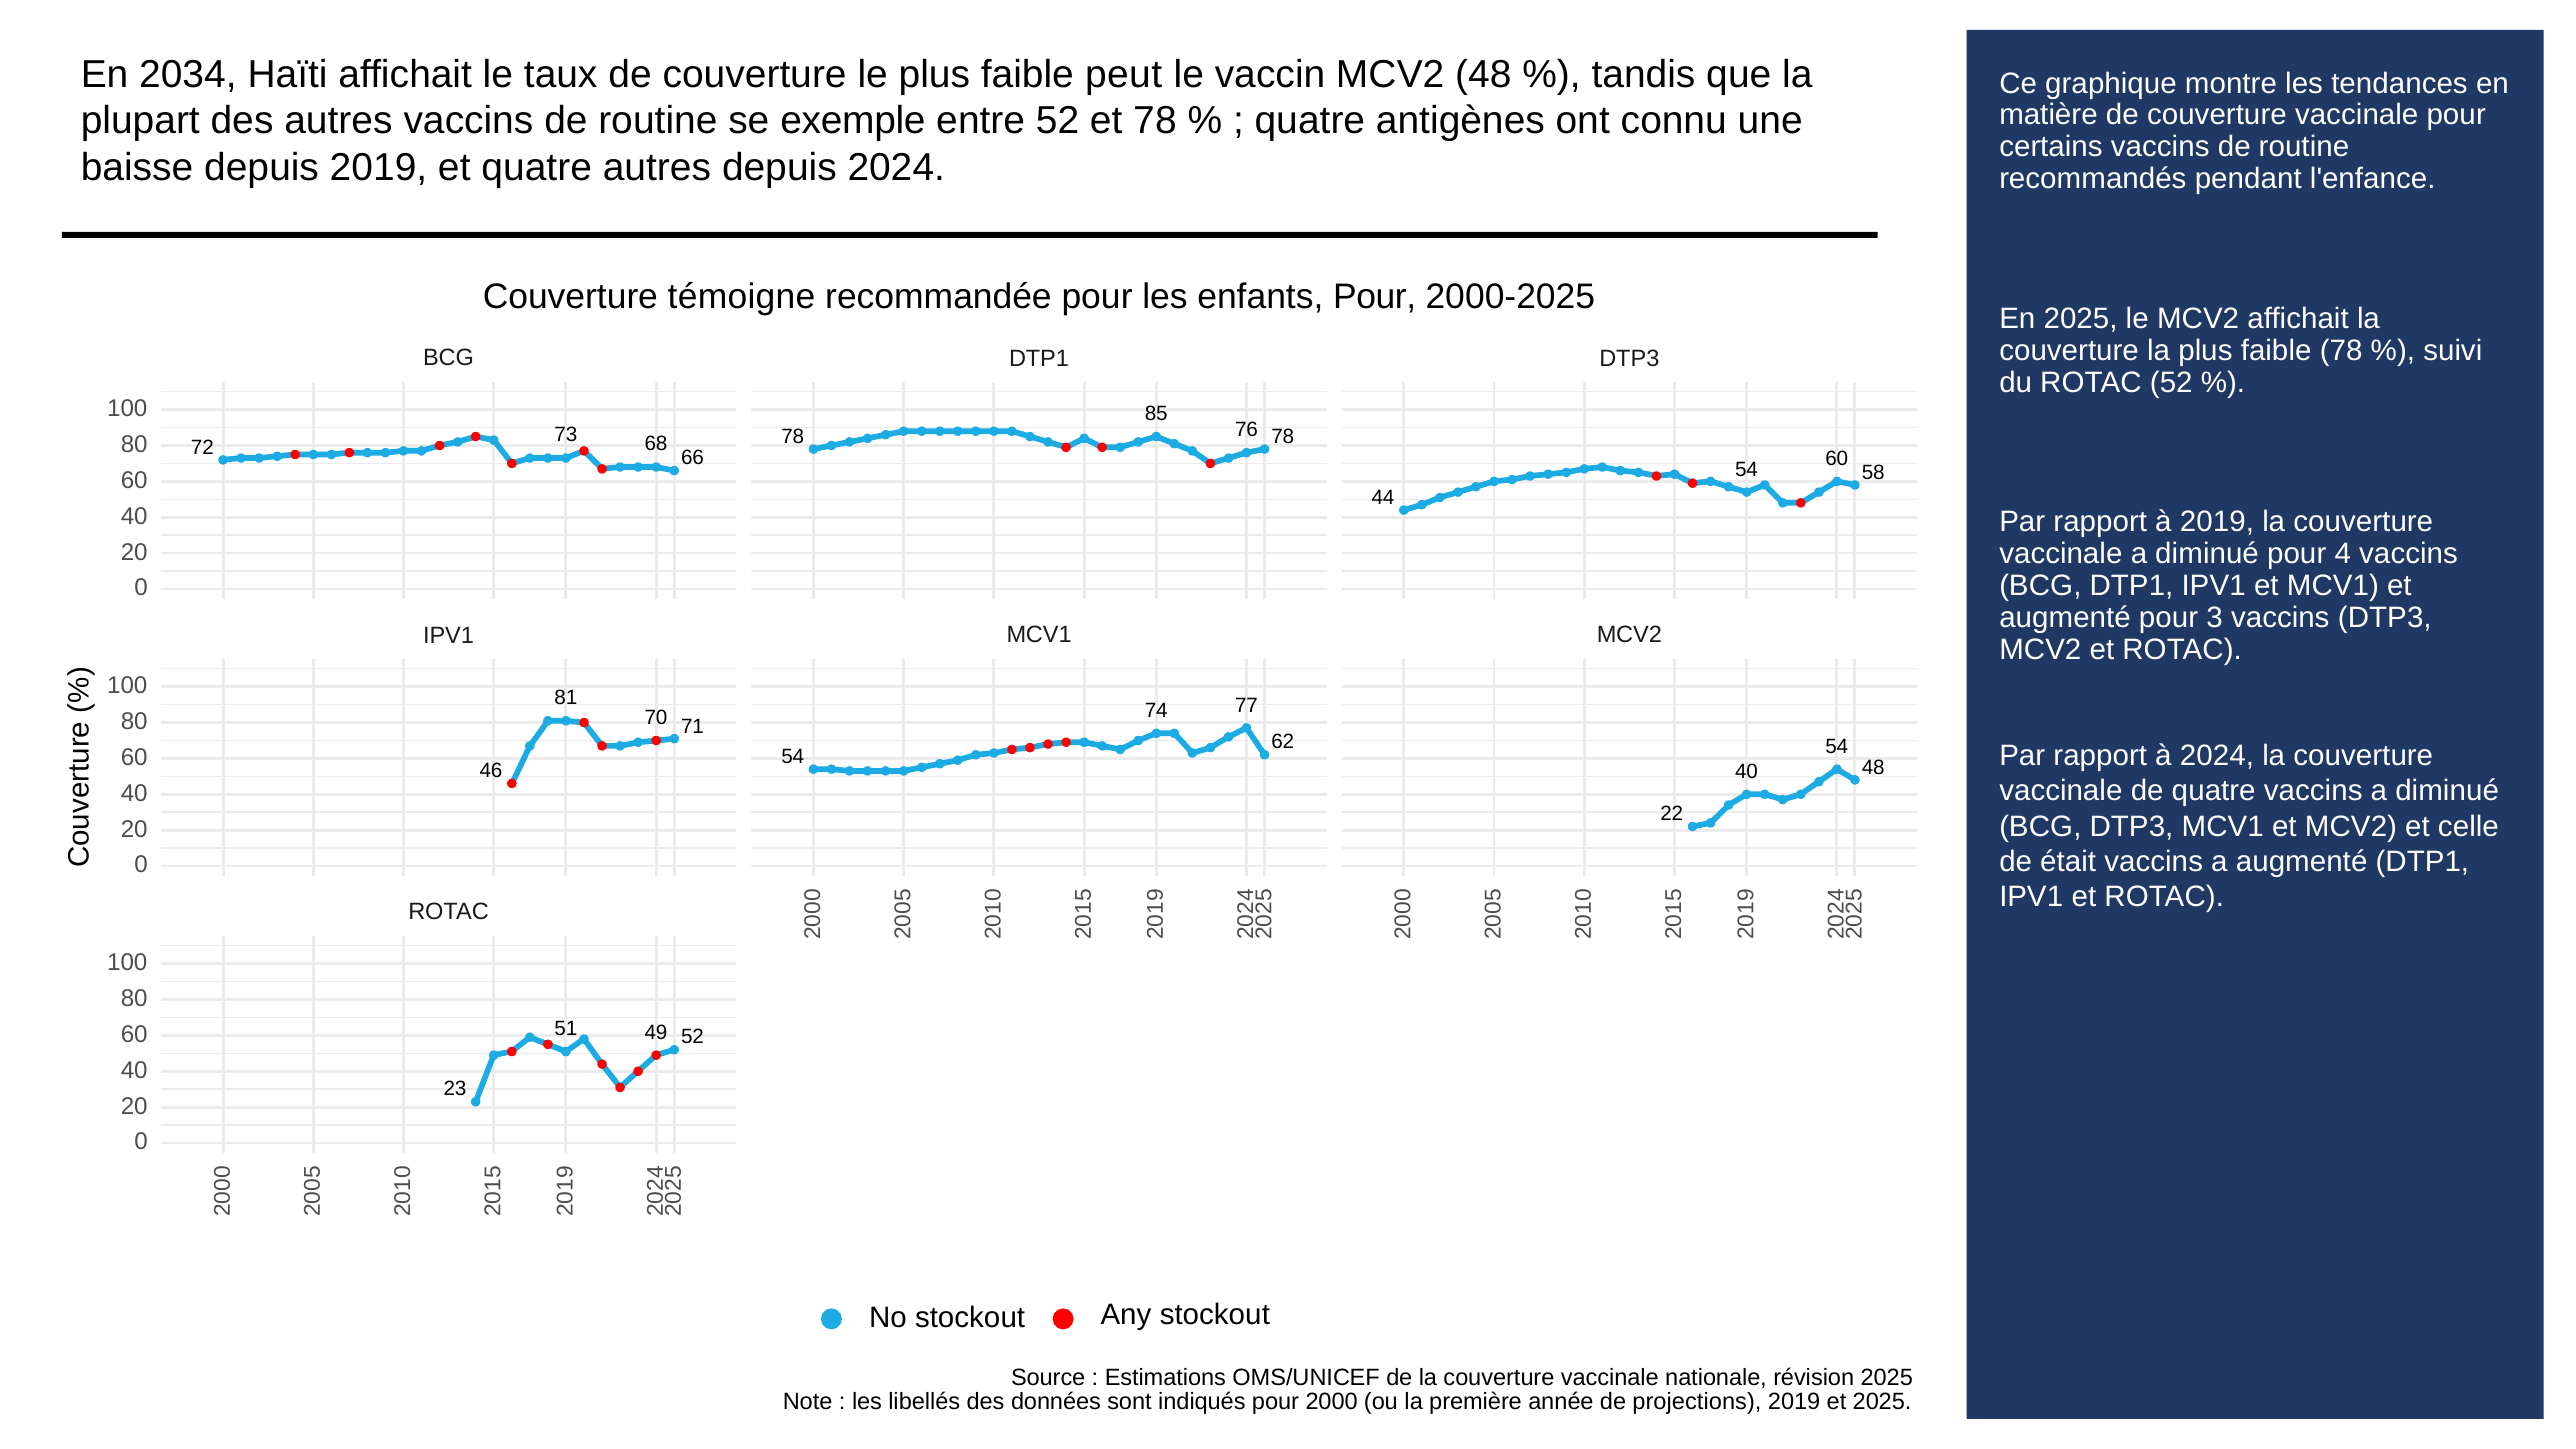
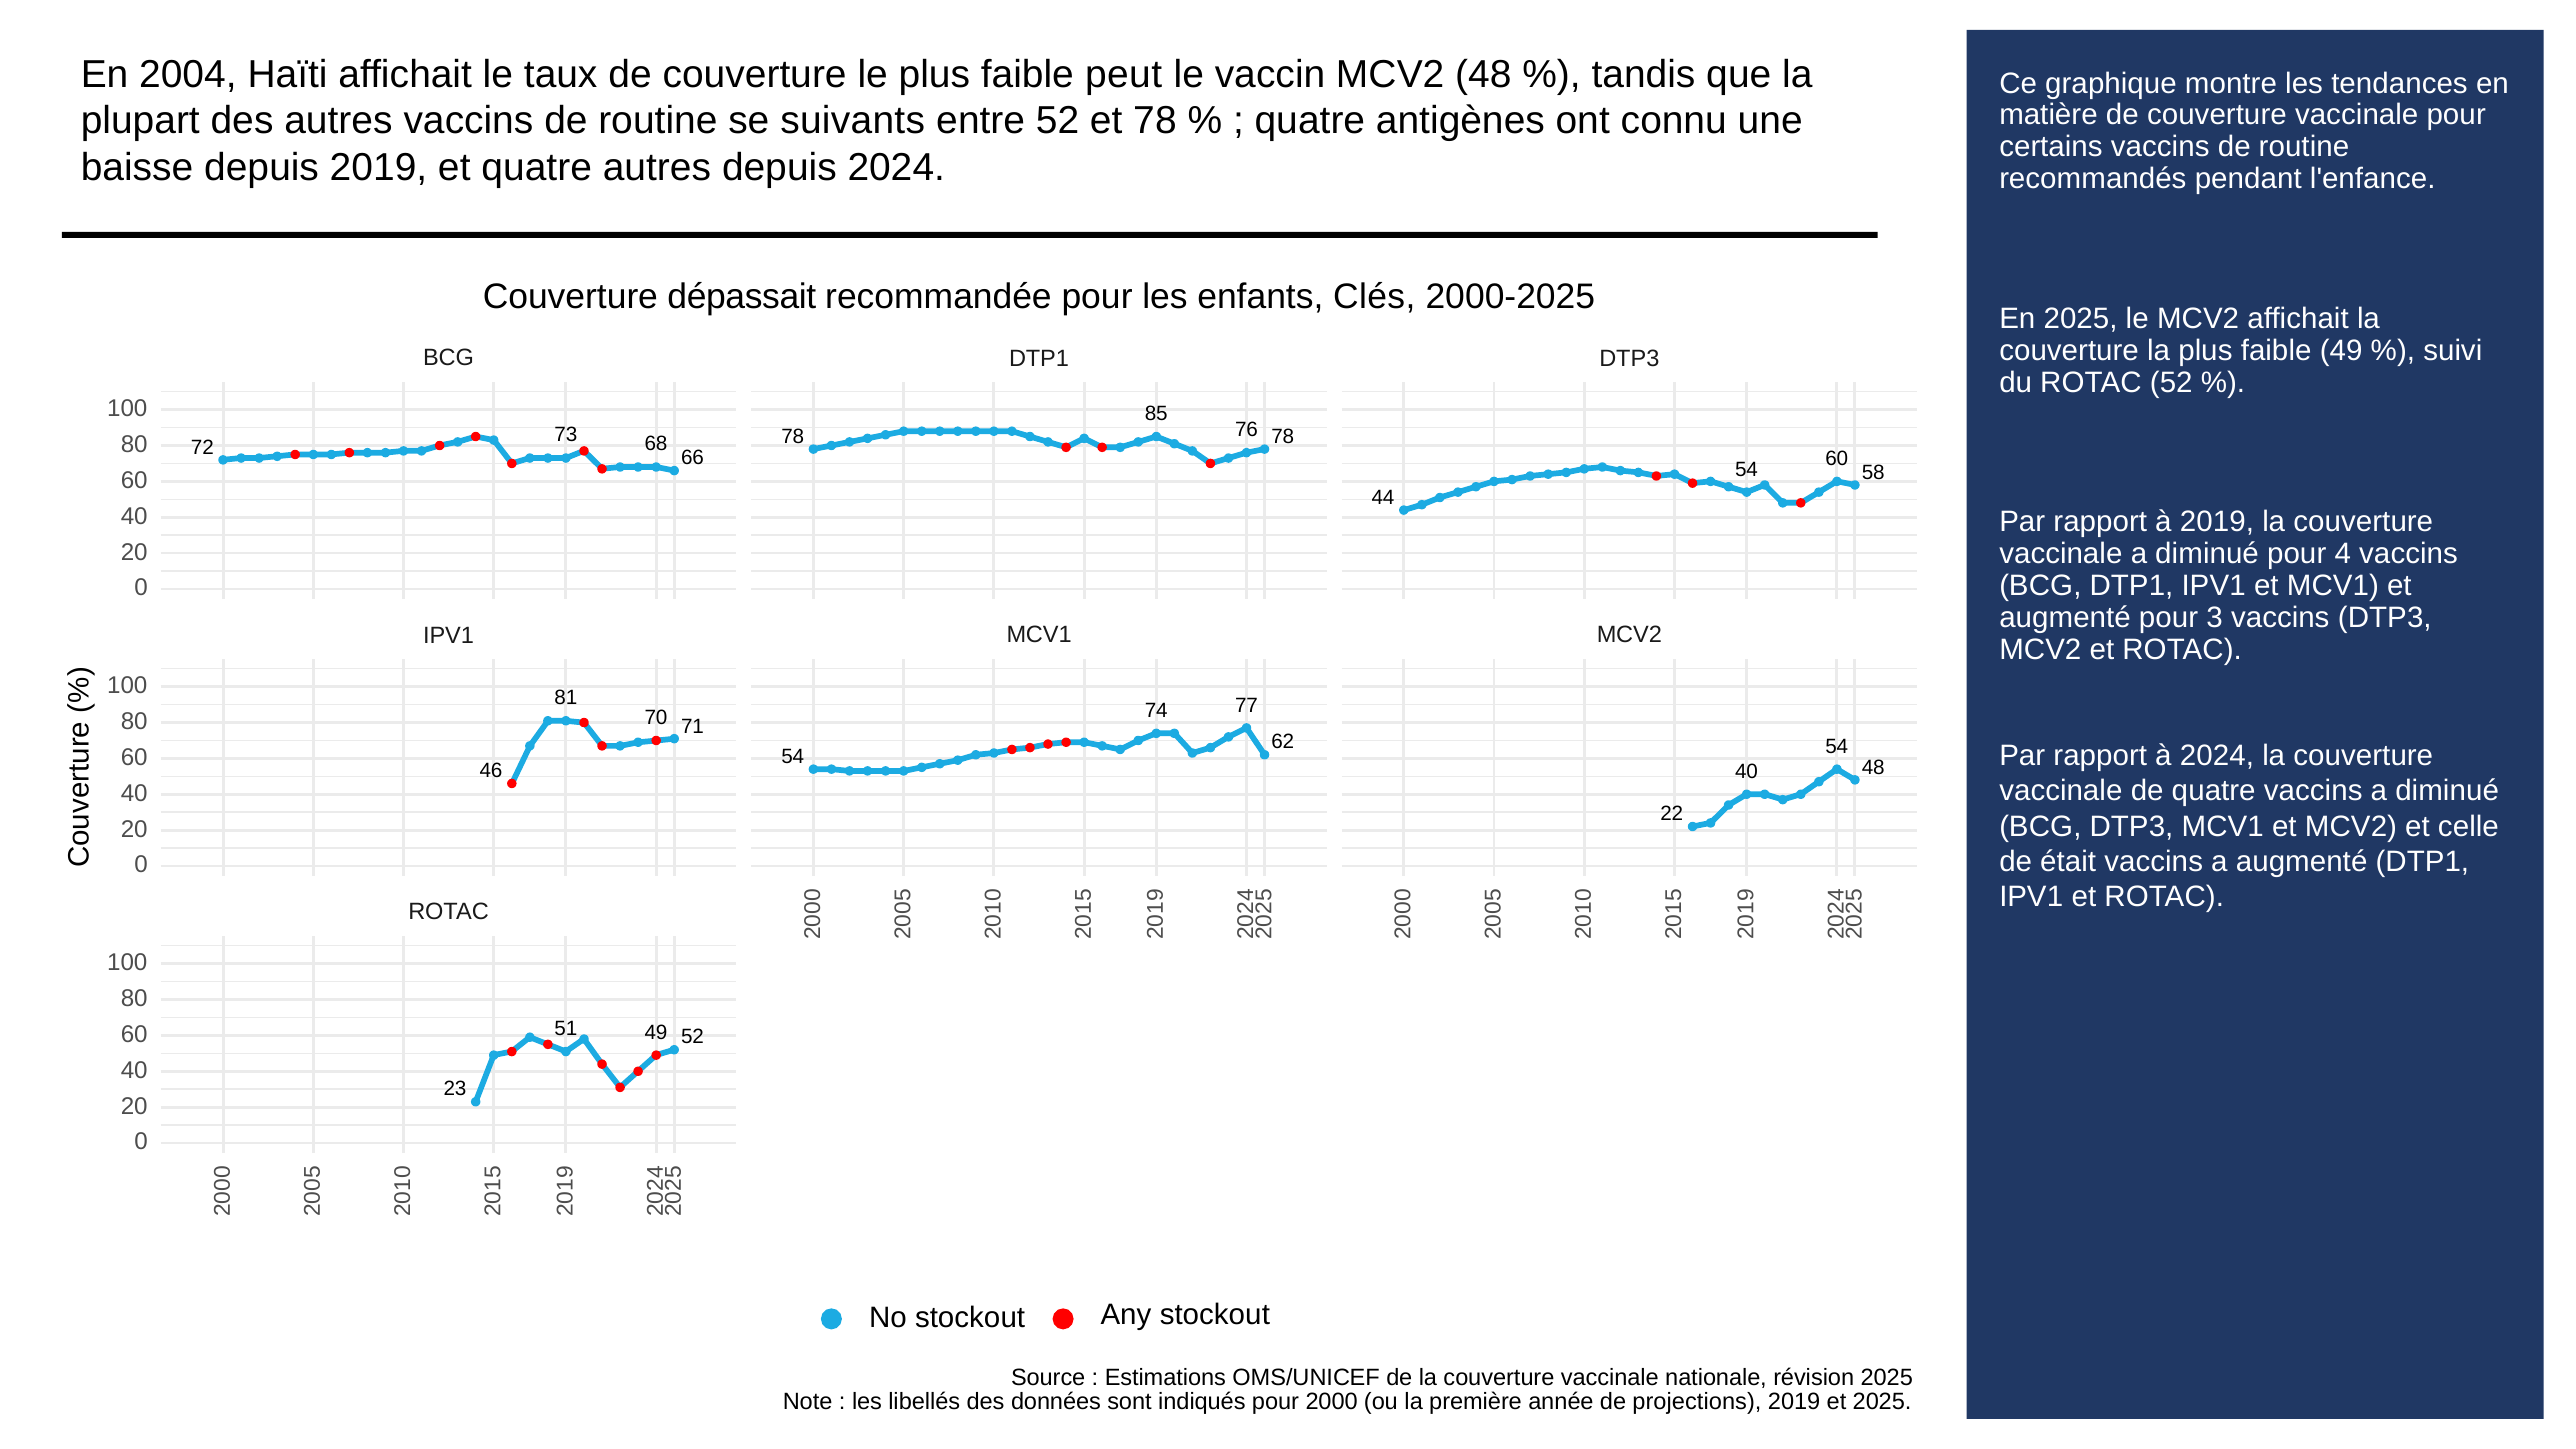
2034: 2034 -> 2004 (188, 74)
exemple: exemple -> suivants (853, 121)
témoigne: témoigne -> dépassait (742, 297)
enfants Pour: Pour -> Clés (1374, 297)
faible 78: 78 -> 49 (2341, 351)
